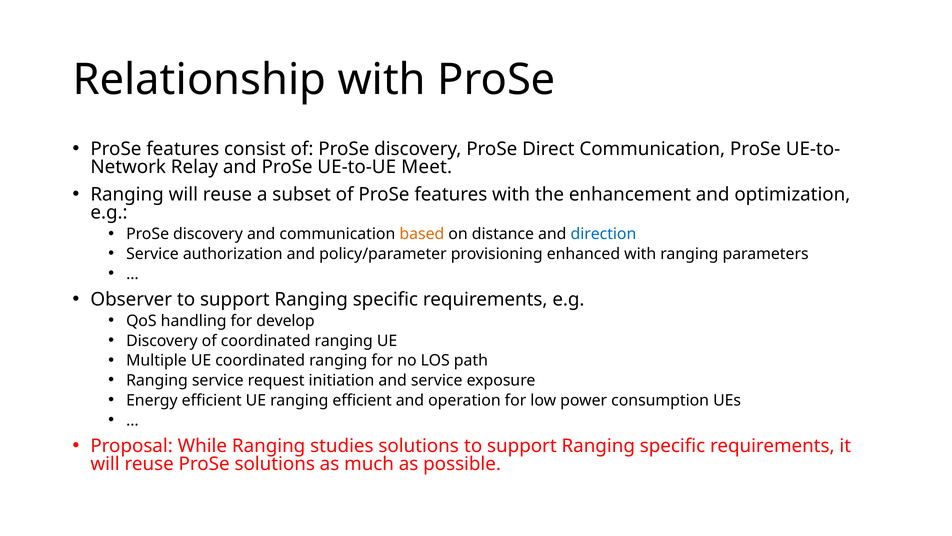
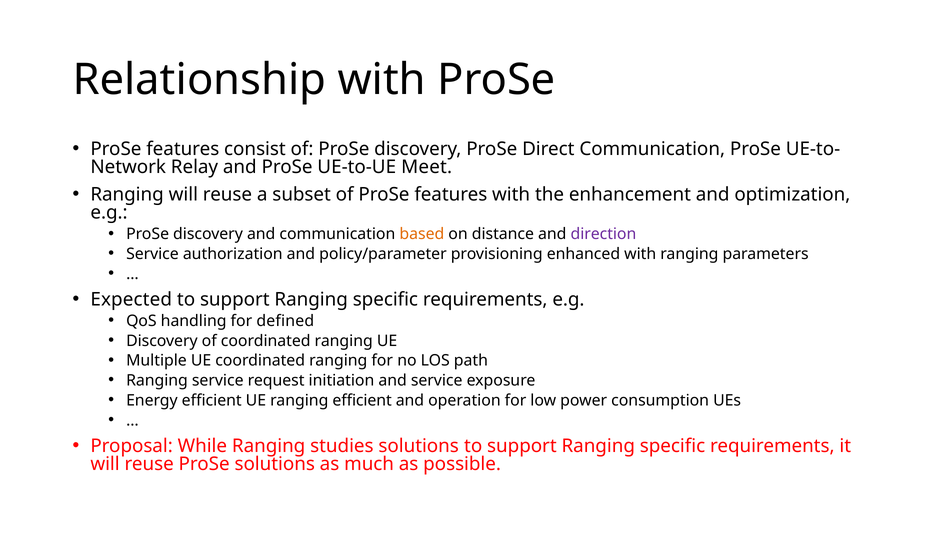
direction colour: blue -> purple (603, 234)
Observer: Observer -> Expected (131, 299)
develop: develop -> defined (285, 321)
